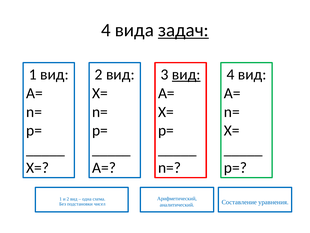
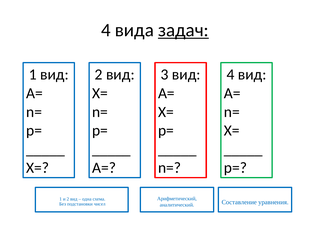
вид underline: present -> none (186, 74)
